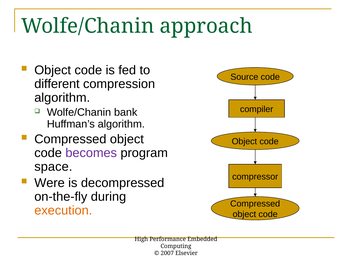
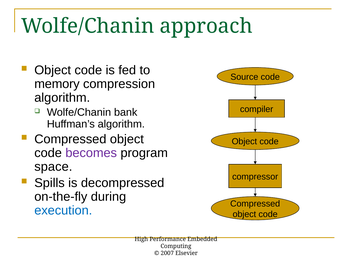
different: different -> memory (57, 84)
Were: Were -> Spills (50, 183)
execution colour: orange -> blue (63, 210)
